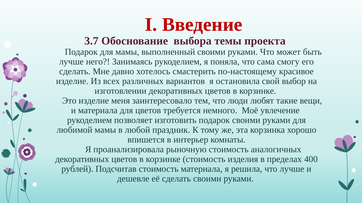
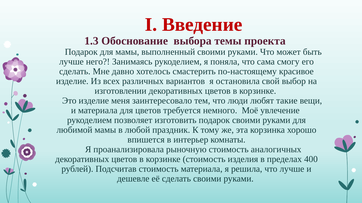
3.7: 3.7 -> 1.3 (91, 41)
